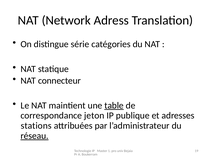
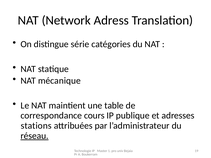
connecteur: connecteur -> mécanique (59, 81)
table underline: present -> none (114, 106)
jeton: jeton -> cours (94, 116)
